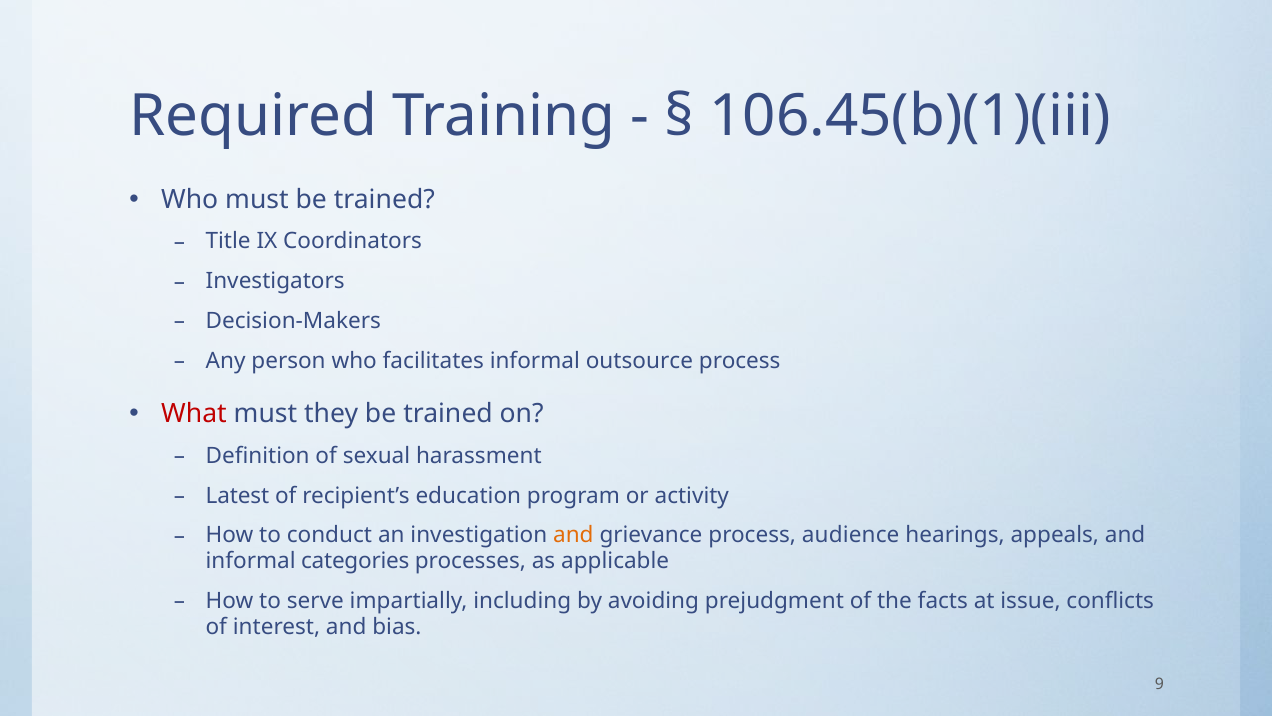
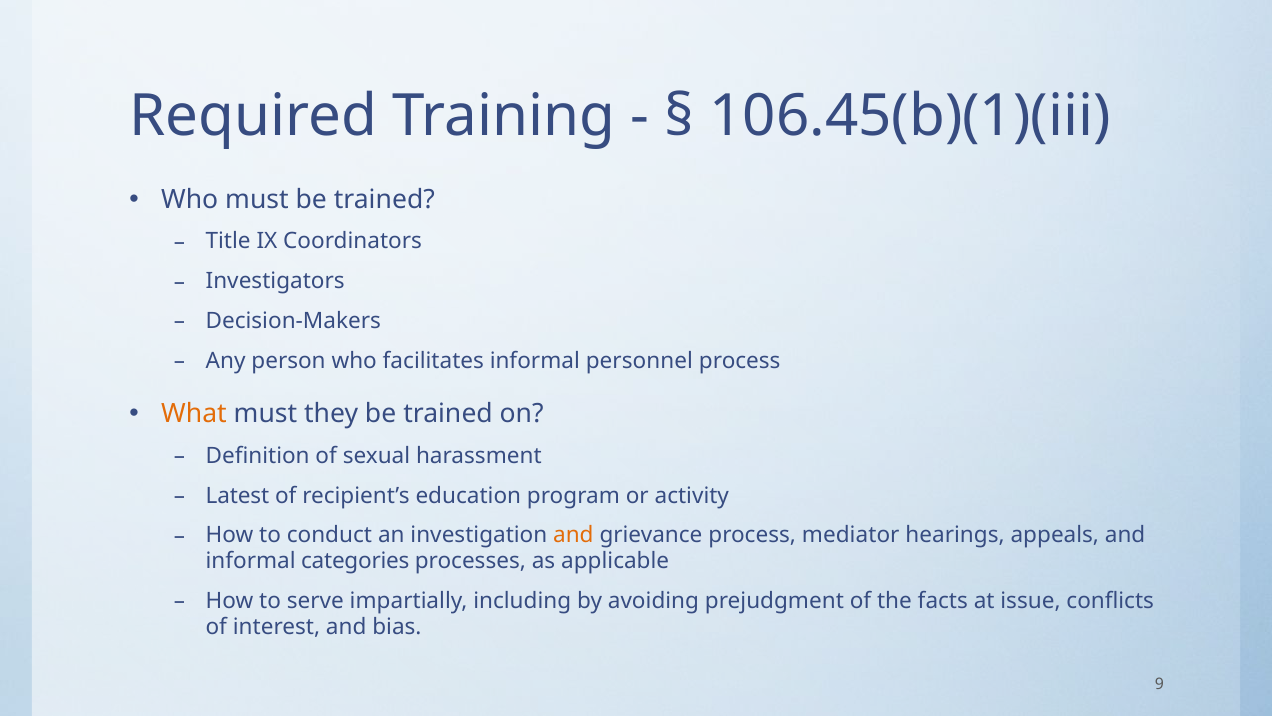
outsource: outsource -> personnel (639, 361)
What colour: red -> orange (194, 414)
audience: audience -> mediator (851, 535)
